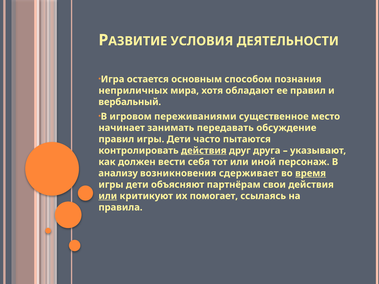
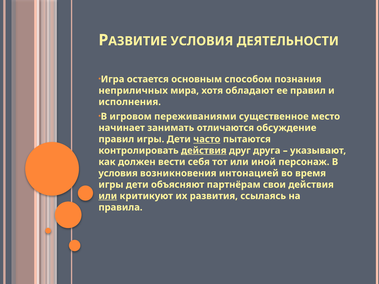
вербальный: вербальный -> исполнения (130, 102)
передавать: передавать -> отличаются (225, 128)
часто underline: none -> present (207, 139)
анализу: анализу -> условия (118, 173)
сдерживает: сдерживает -> интонацией (249, 173)
время underline: present -> none (311, 173)
помогает: помогает -> развития (214, 196)
